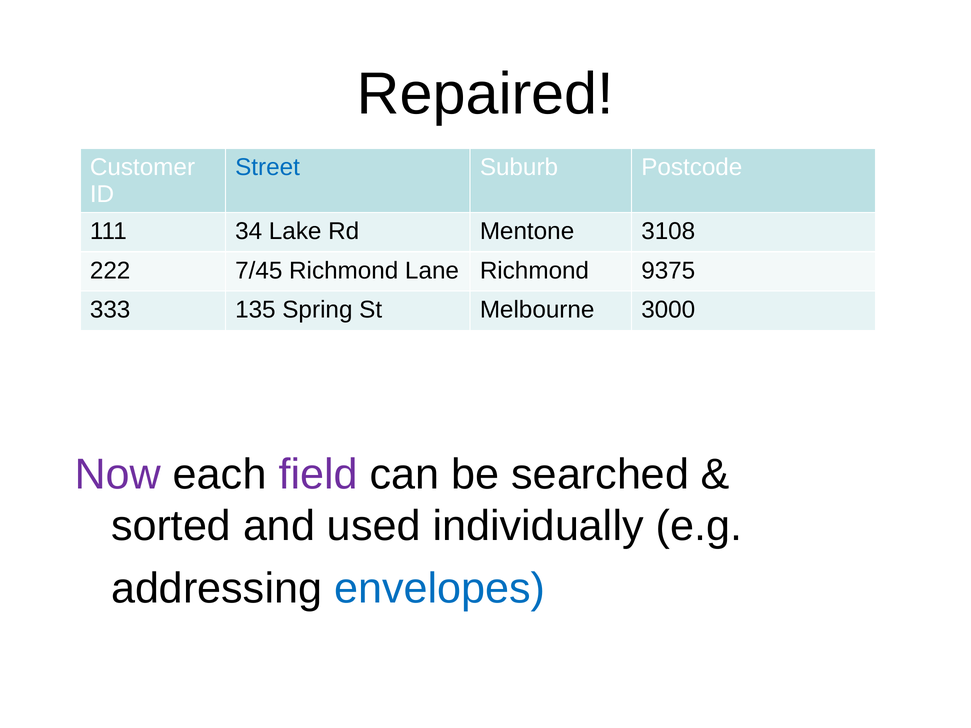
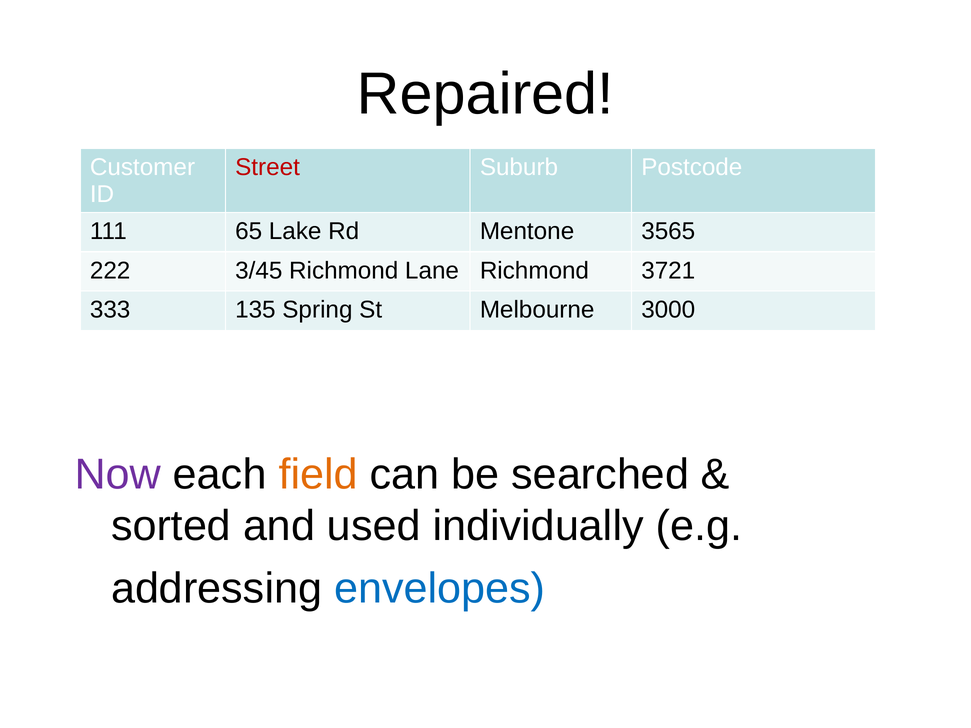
Street colour: blue -> red (268, 167)
34: 34 -> 65 (249, 231)
3108: 3108 -> 3565 (668, 231)
7/45: 7/45 -> 3/45 (259, 271)
9375: 9375 -> 3721 (668, 271)
field colour: purple -> orange (318, 474)
